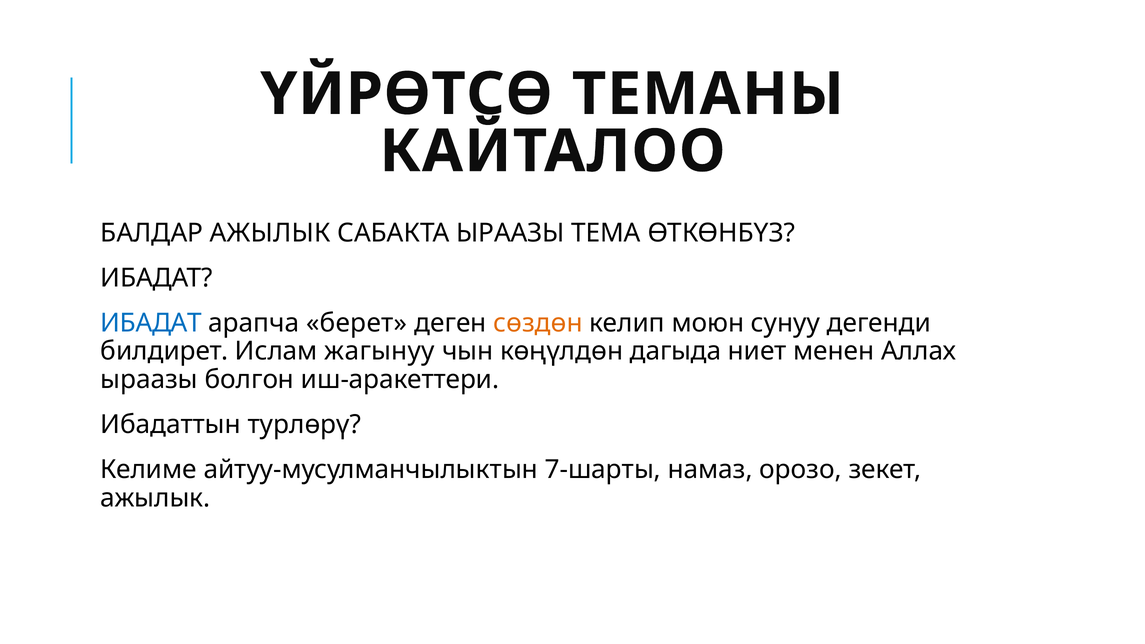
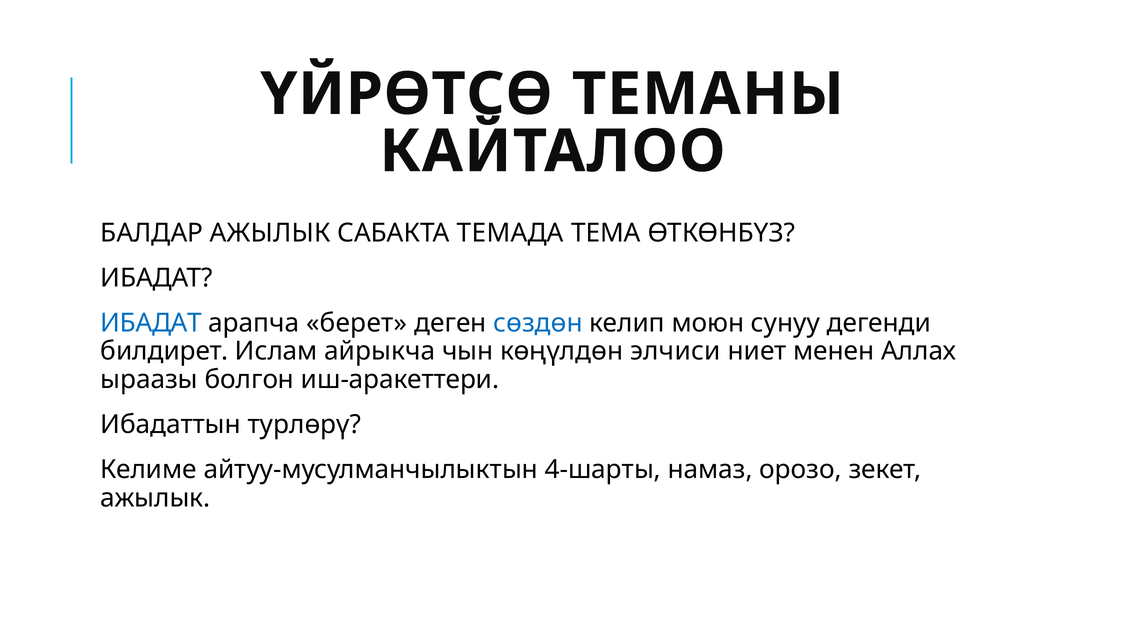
САБАКТА ЫРААЗЫ: ЫРААЗЫ -> ТЕМАДА (510, 233)
сөздөн colour: orange -> blue (538, 323)
жагынуу: жагынуу -> айрыкча (380, 351)
дагыда: дагыда -> элчиси (675, 351)
7-шарты: 7-шарты -> 4-шарты (603, 470)
